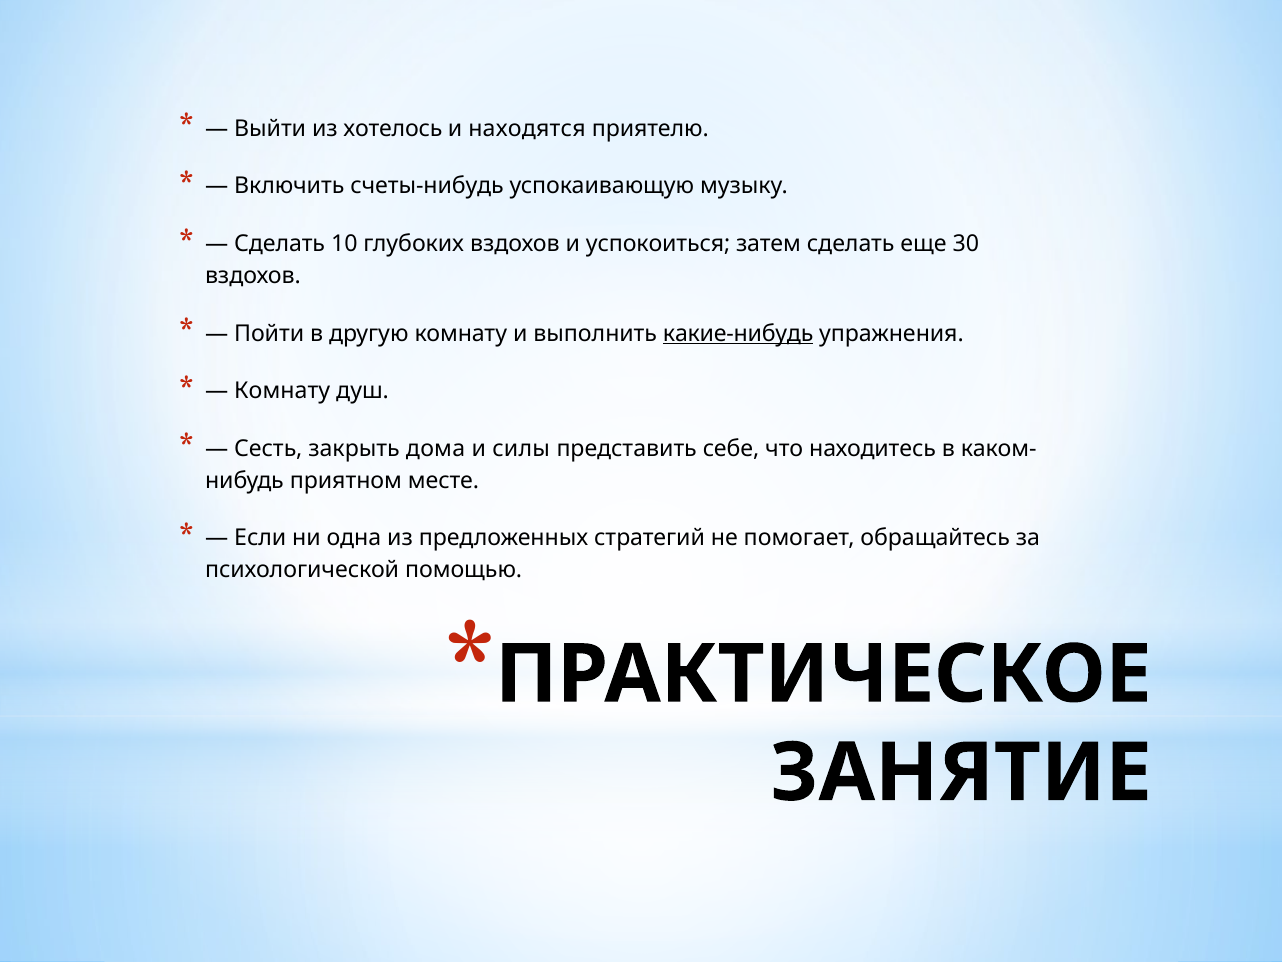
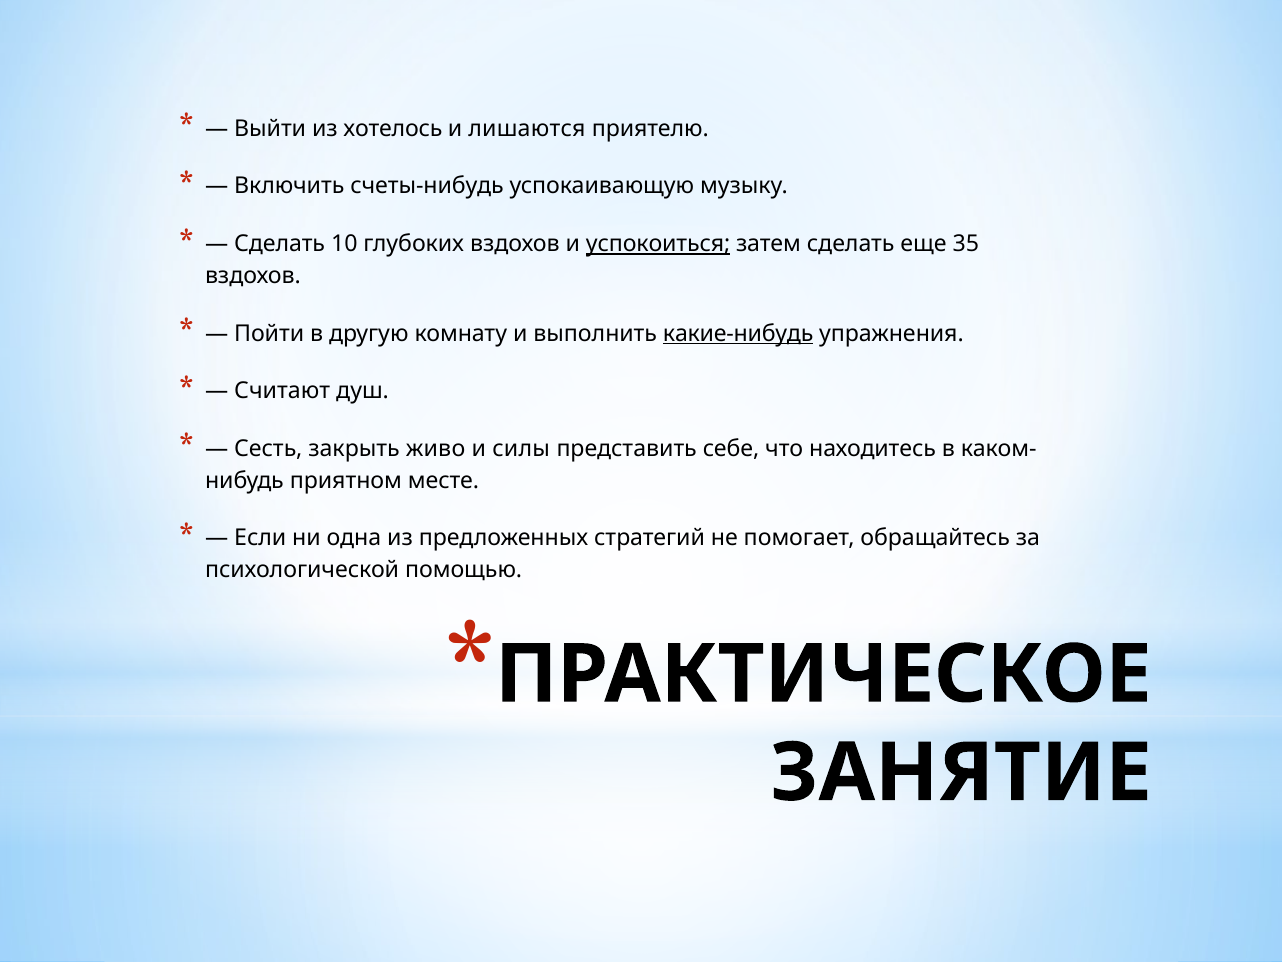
находятся: находятся -> лишаются (527, 129)
успокоиться underline: none -> present (658, 244)
30: 30 -> 35 (966, 244)
Комнату: Комнату -> Считают (282, 391)
дома: дома -> живо (436, 449)
